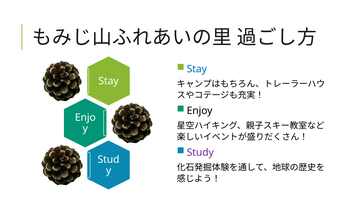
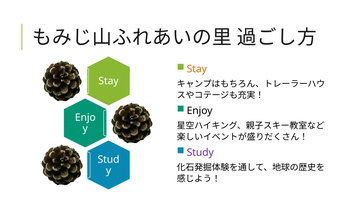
Stay colour: blue -> orange (197, 69)
